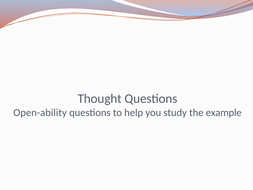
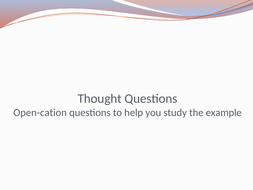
Open-ability: Open-ability -> Open-cation (40, 112)
